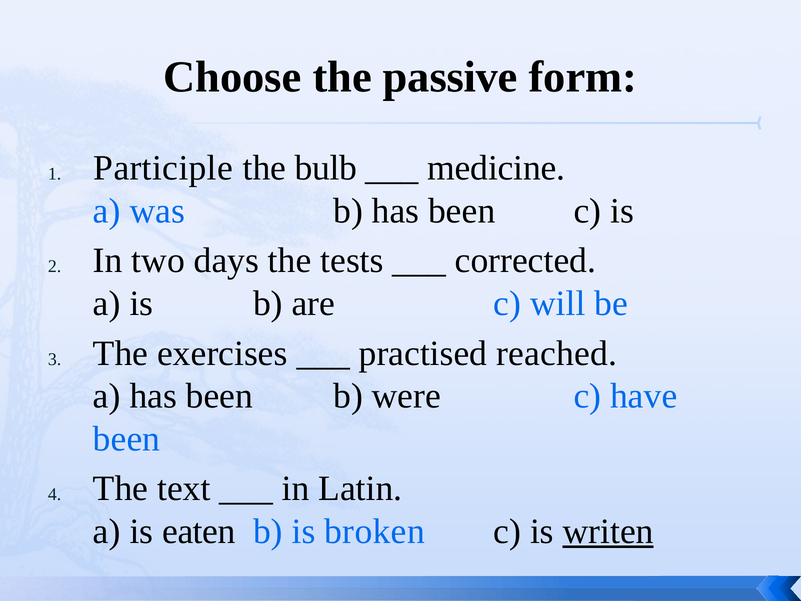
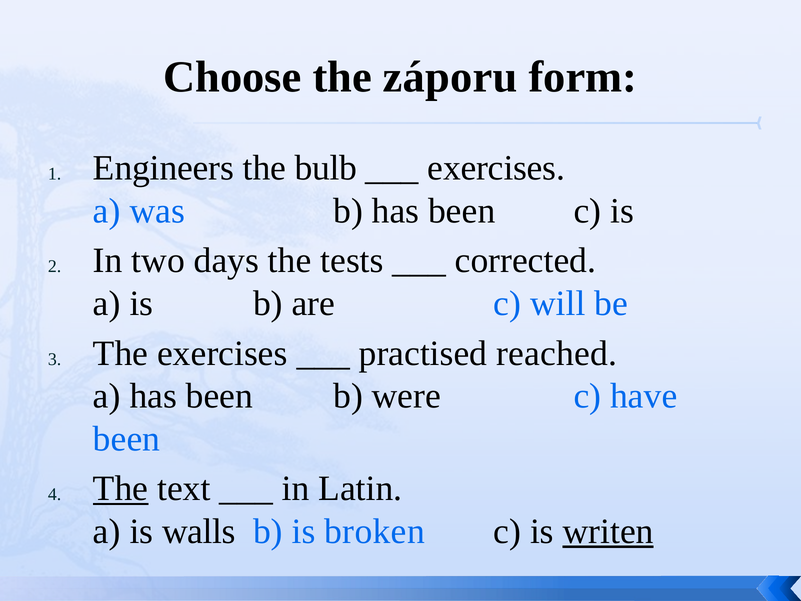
passive: passive -> záporu (450, 77)
Participle: Participle -> Engineers (163, 168)
medicine: medicine -> exercises (496, 168)
The underline: none -> present (121, 488)
eaten: eaten -> walls (199, 531)
